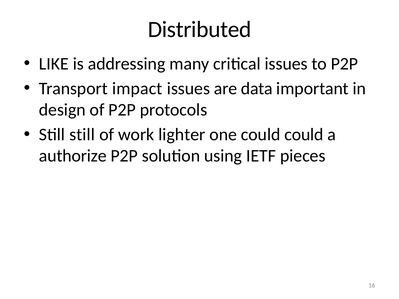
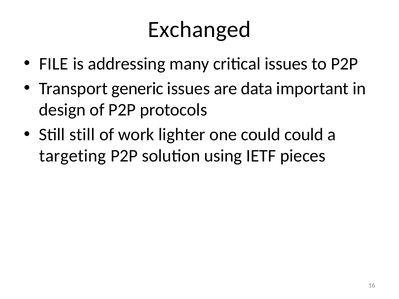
Distributed: Distributed -> Exchanged (199, 30)
LIKE: LIKE -> FILE (54, 64)
impact: impact -> generic (137, 89)
authorize: authorize -> targeting (73, 156)
